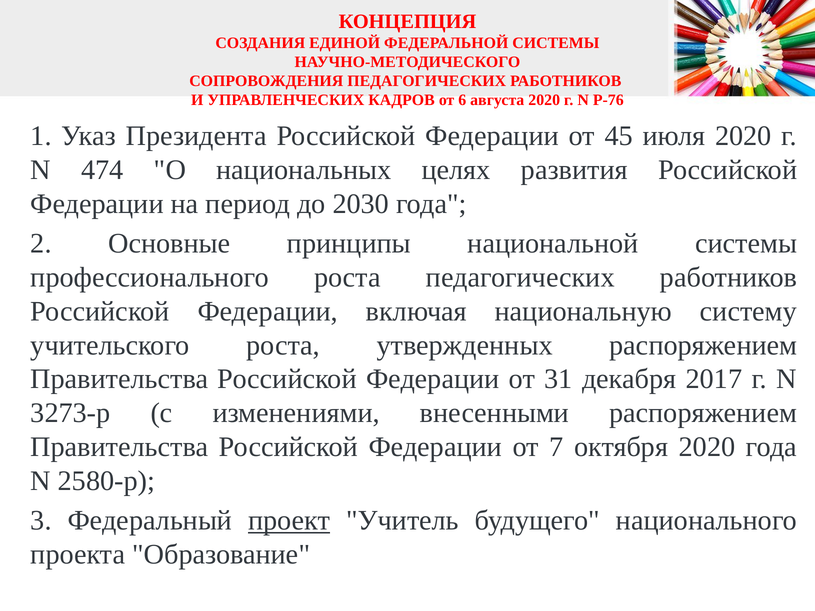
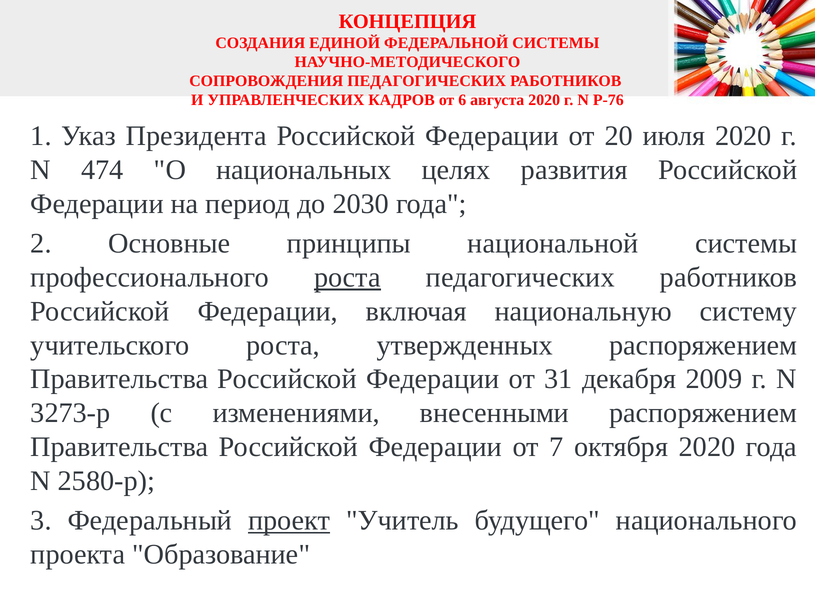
45: 45 -> 20 (619, 136)
роста underline: none -> present (347, 277)
2017: 2017 -> 2009 (714, 379)
